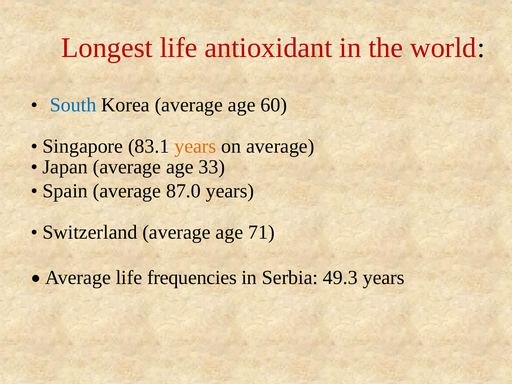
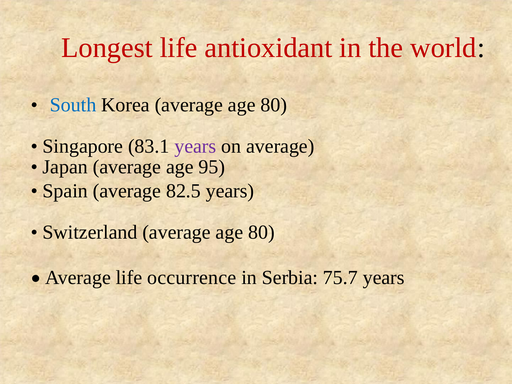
Korea average age 60: 60 -> 80 (274, 105)
years colour: orange -> purple (195, 146)
33: 33 -> 95 (212, 167)
87.0: 87.0 -> 82.5 (183, 191)
Switzerland average age 71: 71 -> 80 (261, 232)
frequencies: frequencies -> occurrence (192, 277)
49.3: 49.3 -> 75.7 (340, 277)
